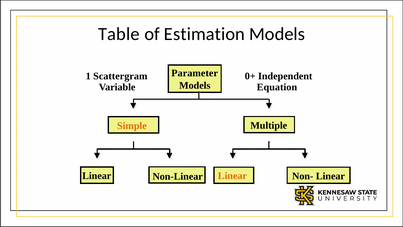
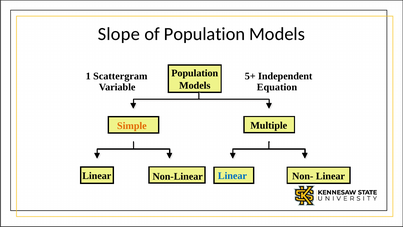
Table: Table -> Slope (119, 34)
of Estimation: Estimation -> Population (205, 34)
Parameter: Parameter -> Population (195, 73)
0+: 0+ -> 5+ (250, 76)
Linear colour: orange -> blue (232, 176)
